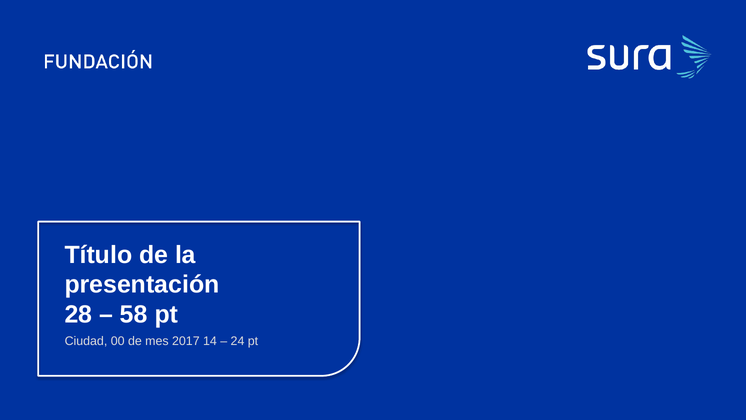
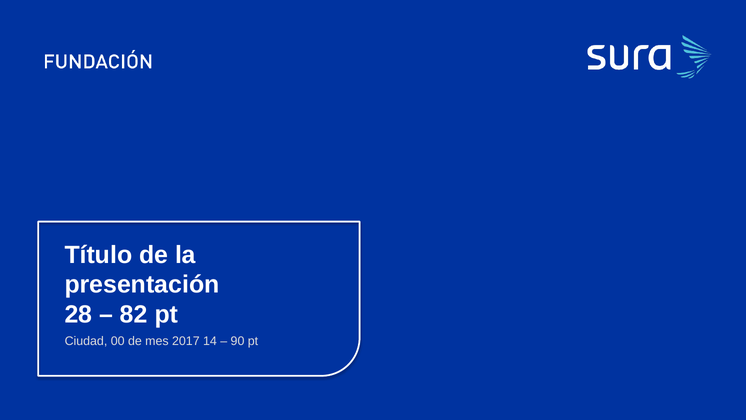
58: 58 -> 82 (134, 314)
24: 24 -> 90 (238, 341)
